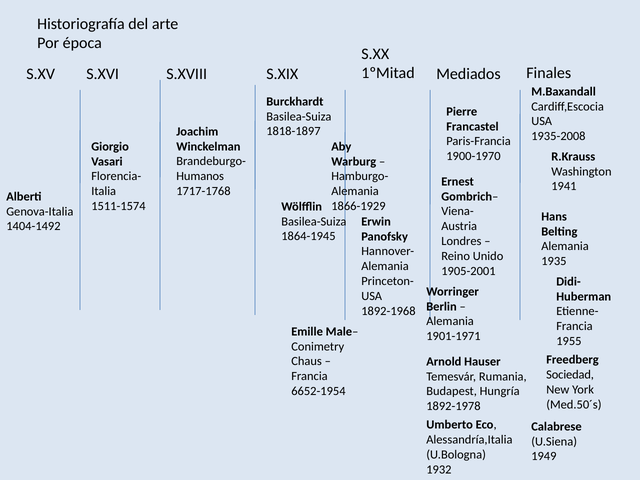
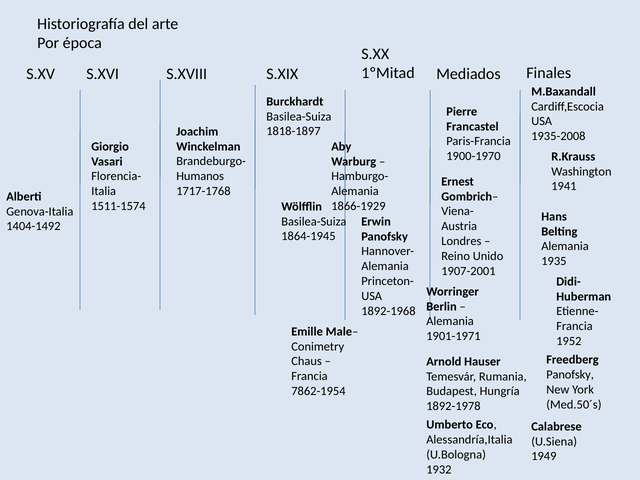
1905-2001: 1905-2001 -> 1907-2001 (468, 271)
1955: 1955 -> 1952 (569, 341)
Sociedad: Sociedad -> Panofsky (570, 375)
6652-1954: 6652-1954 -> 7862-1954 (318, 391)
